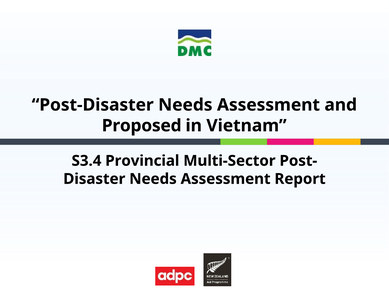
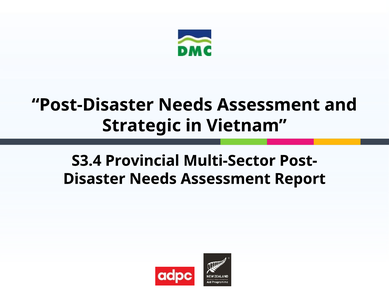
Proposed: Proposed -> Strategic (142, 126)
